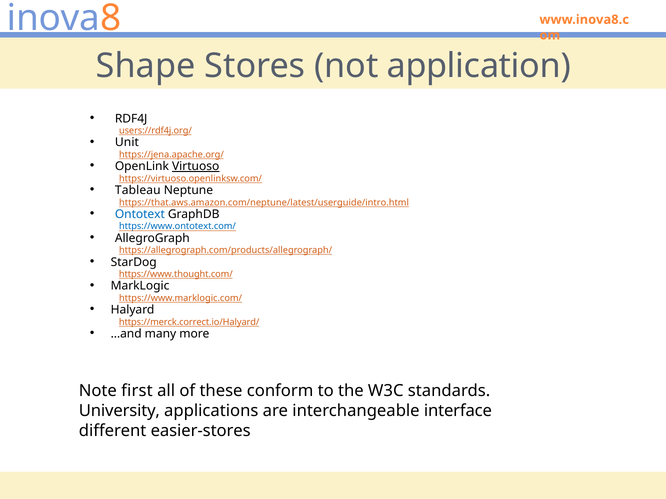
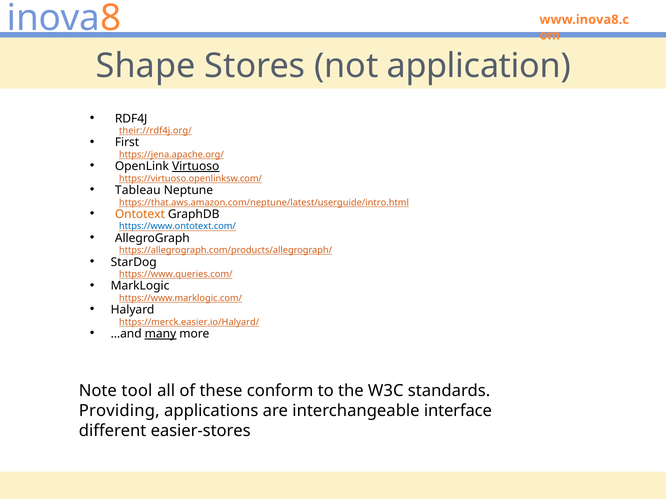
users://rdf4j.org/: users://rdf4j.org/ -> their://rdf4j.org/ (155, 131)
Unit: Unit -> First (127, 143)
Ontotext colour: blue -> orange (140, 214)
https://www.thought.com/: https://www.thought.com/ -> https://www.queries.com/ (176, 274)
https://merck.correct.io/Halyard/: https://merck.correct.io/Halyard/ -> https://merck.easier.io/Halyard/ (189, 322)
many underline: none -> present (160, 334)
first: first -> tool (137, 391)
University: University -> Providing (119, 411)
